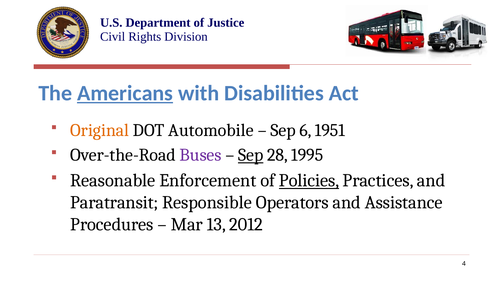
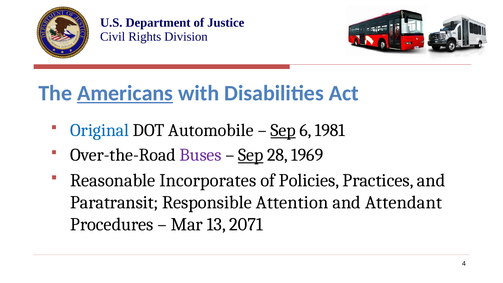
Original colour: orange -> blue (100, 130)
Sep underline: none -> present (283, 130)
1951: 1951 -> 1981 (330, 130)
1995: 1995 -> 1969 (307, 155)
Enforcement: Enforcement -> Incorporates (208, 180)
Policies underline: present -> none (309, 180)
Operators: Operators -> Attention (292, 202)
Assistance: Assistance -> Attendant (404, 202)
2012: 2012 -> 2071 (246, 224)
